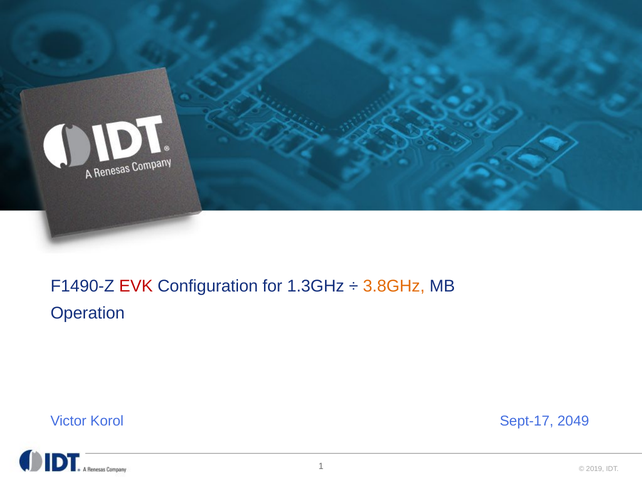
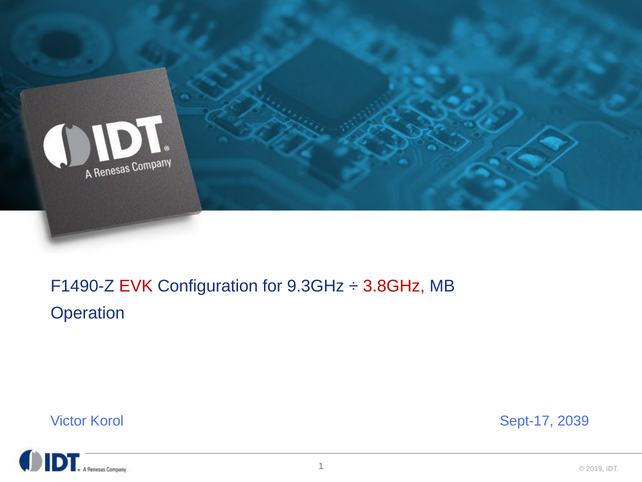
1.3GHz: 1.3GHz -> 9.3GHz (316, 286)
3.8GHz colour: orange -> red (394, 286)
2049: 2049 -> 2039 (573, 421)
